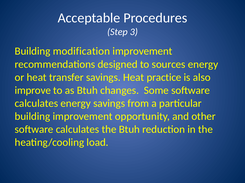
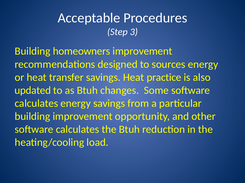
modification: modification -> homeowners (82, 51)
improve: improve -> updated (33, 91)
